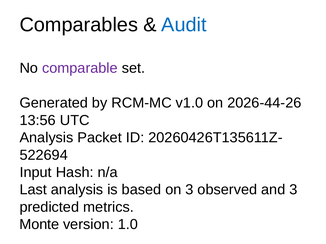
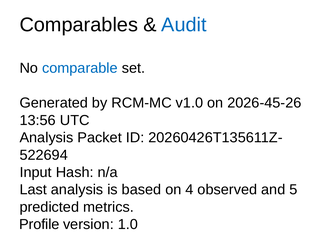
comparable colour: purple -> blue (80, 68)
2026-44-26: 2026-44-26 -> 2026-45-26 (264, 103)
on 3: 3 -> 4 (189, 190)
and 3: 3 -> 5 (293, 190)
Monte: Monte -> Profile (39, 225)
